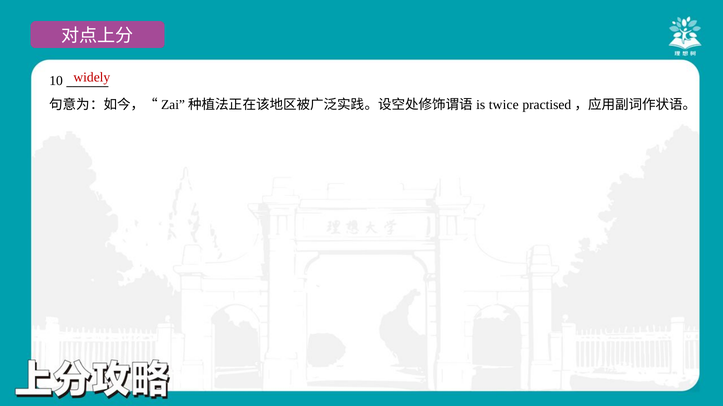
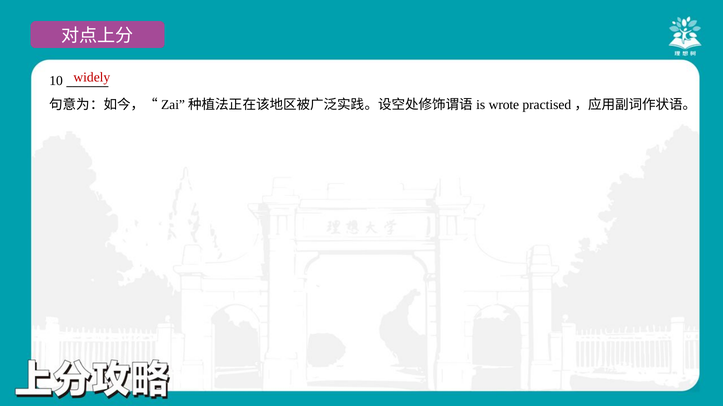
twice: twice -> wrote (504, 105)
